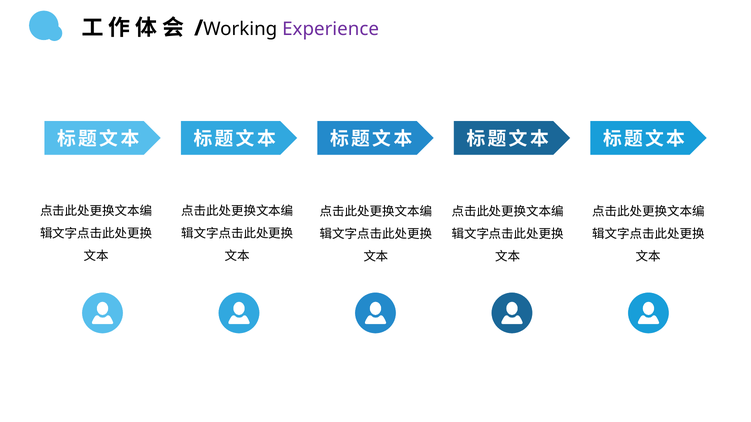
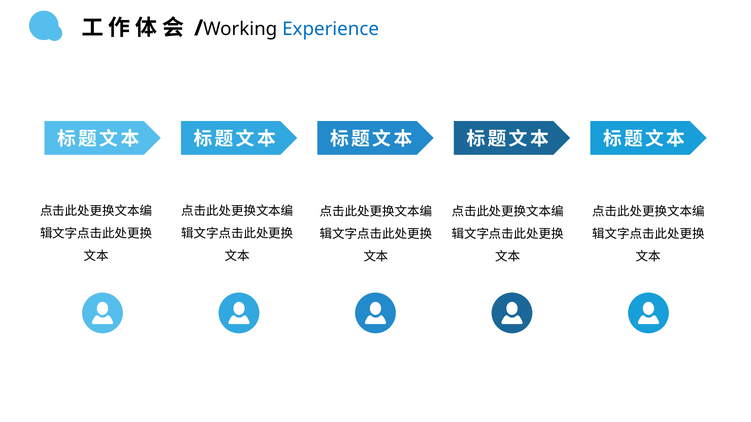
Experience colour: purple -> blue (331, 29)
